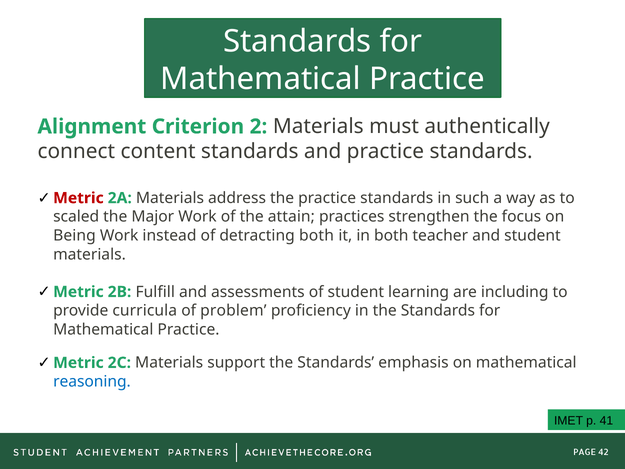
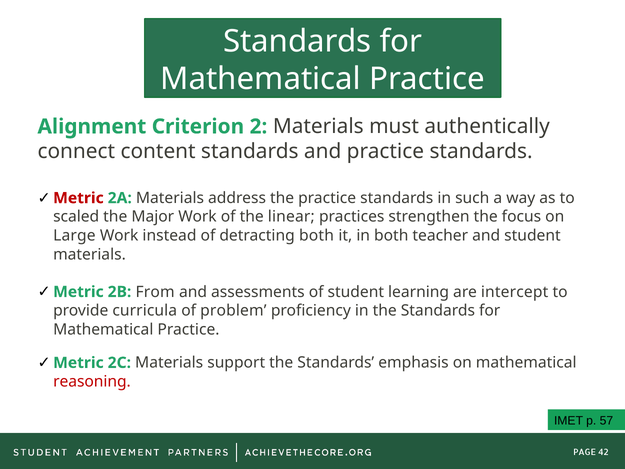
attain: attain -> linear (291, 217)
Being: Being -> Large (74, 235)
Fulfill: Fulfill -> From (155, 292)
including: including -> intercept (515, 292)
reasoning colour: blue -> red (92, 381)
41: 41 -> 57 (606, 420)
